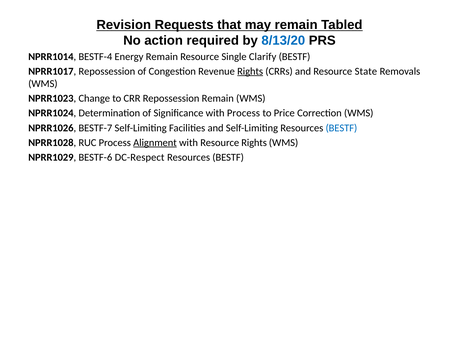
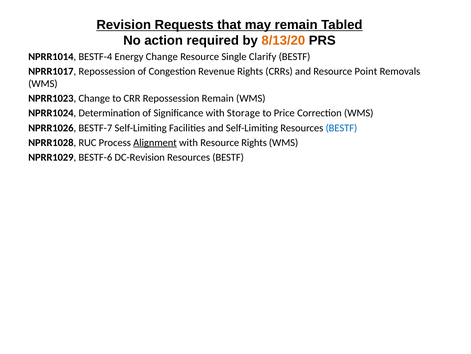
8/13/20 colour: blue -> orange (283, 41)
Energy Remain: Remain -> Change (162, 56)
Rights underline: present -> none (250, 71)
State: State -> Point (366, 71)
with Process: Process -> Storage (243, 113)
DC-Respect: DC-Respect -> DC-Revision (140, 157)
